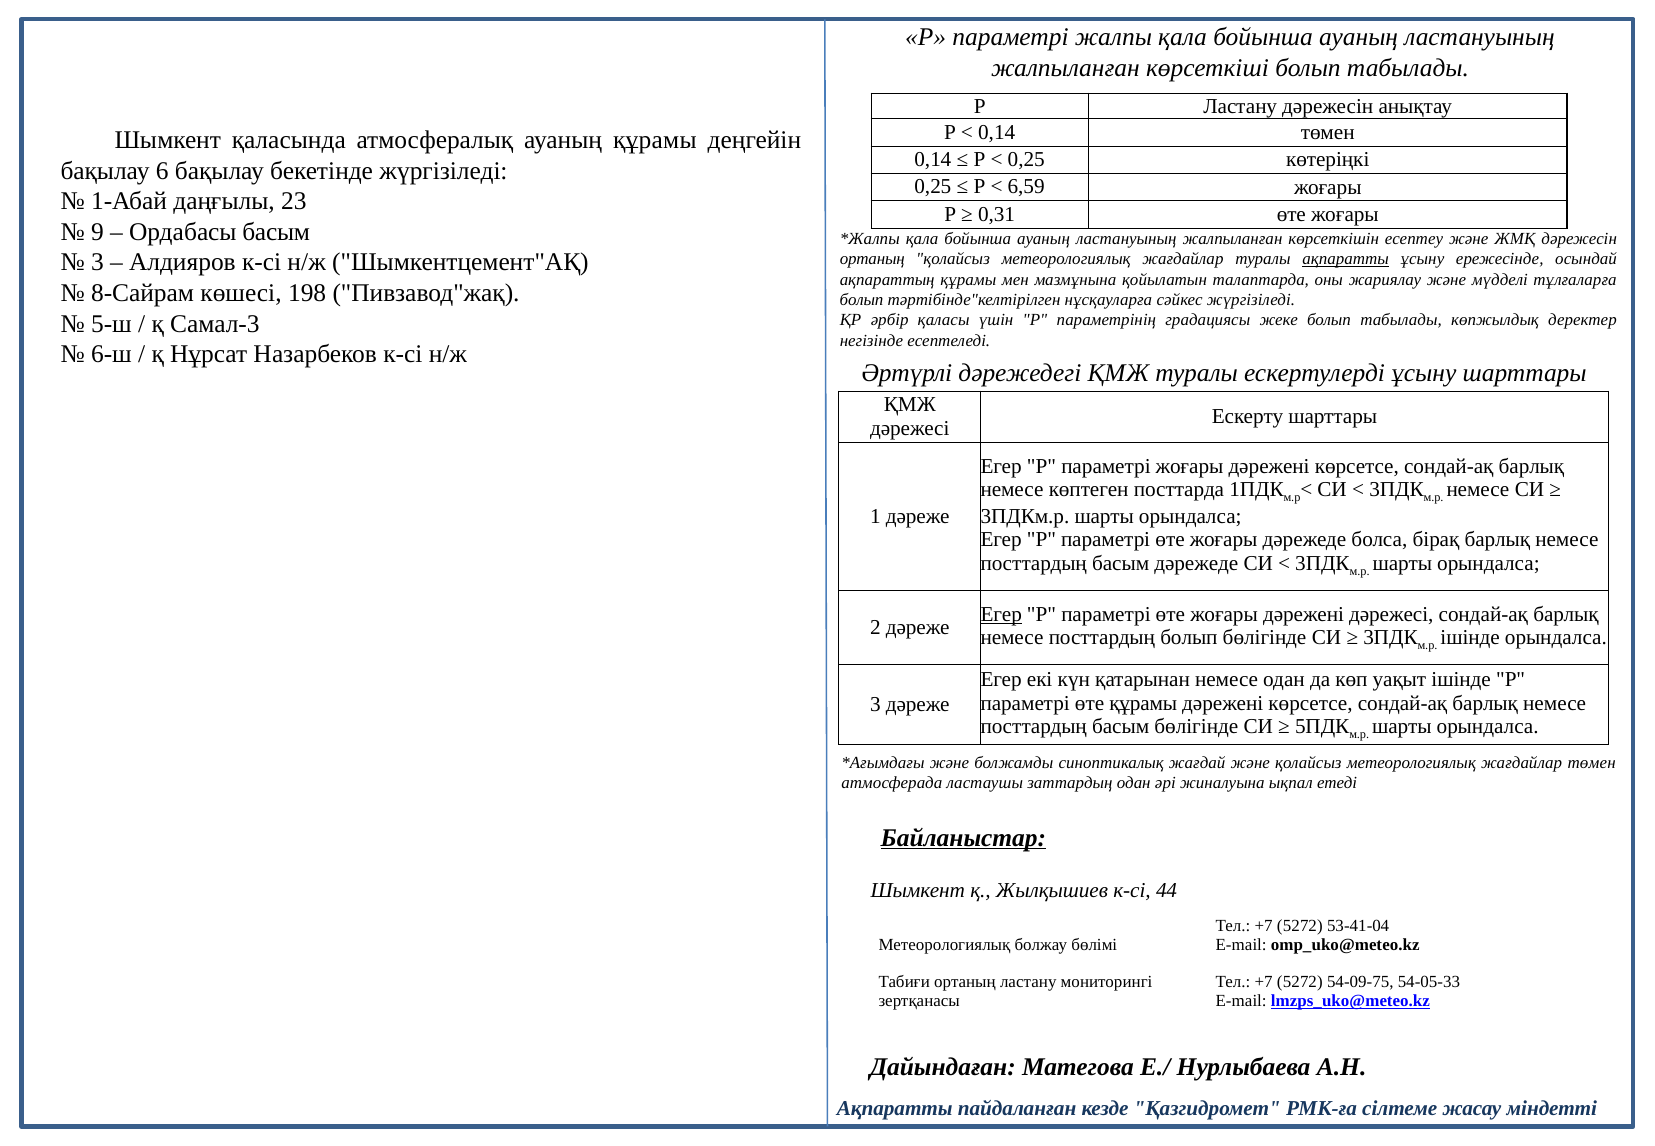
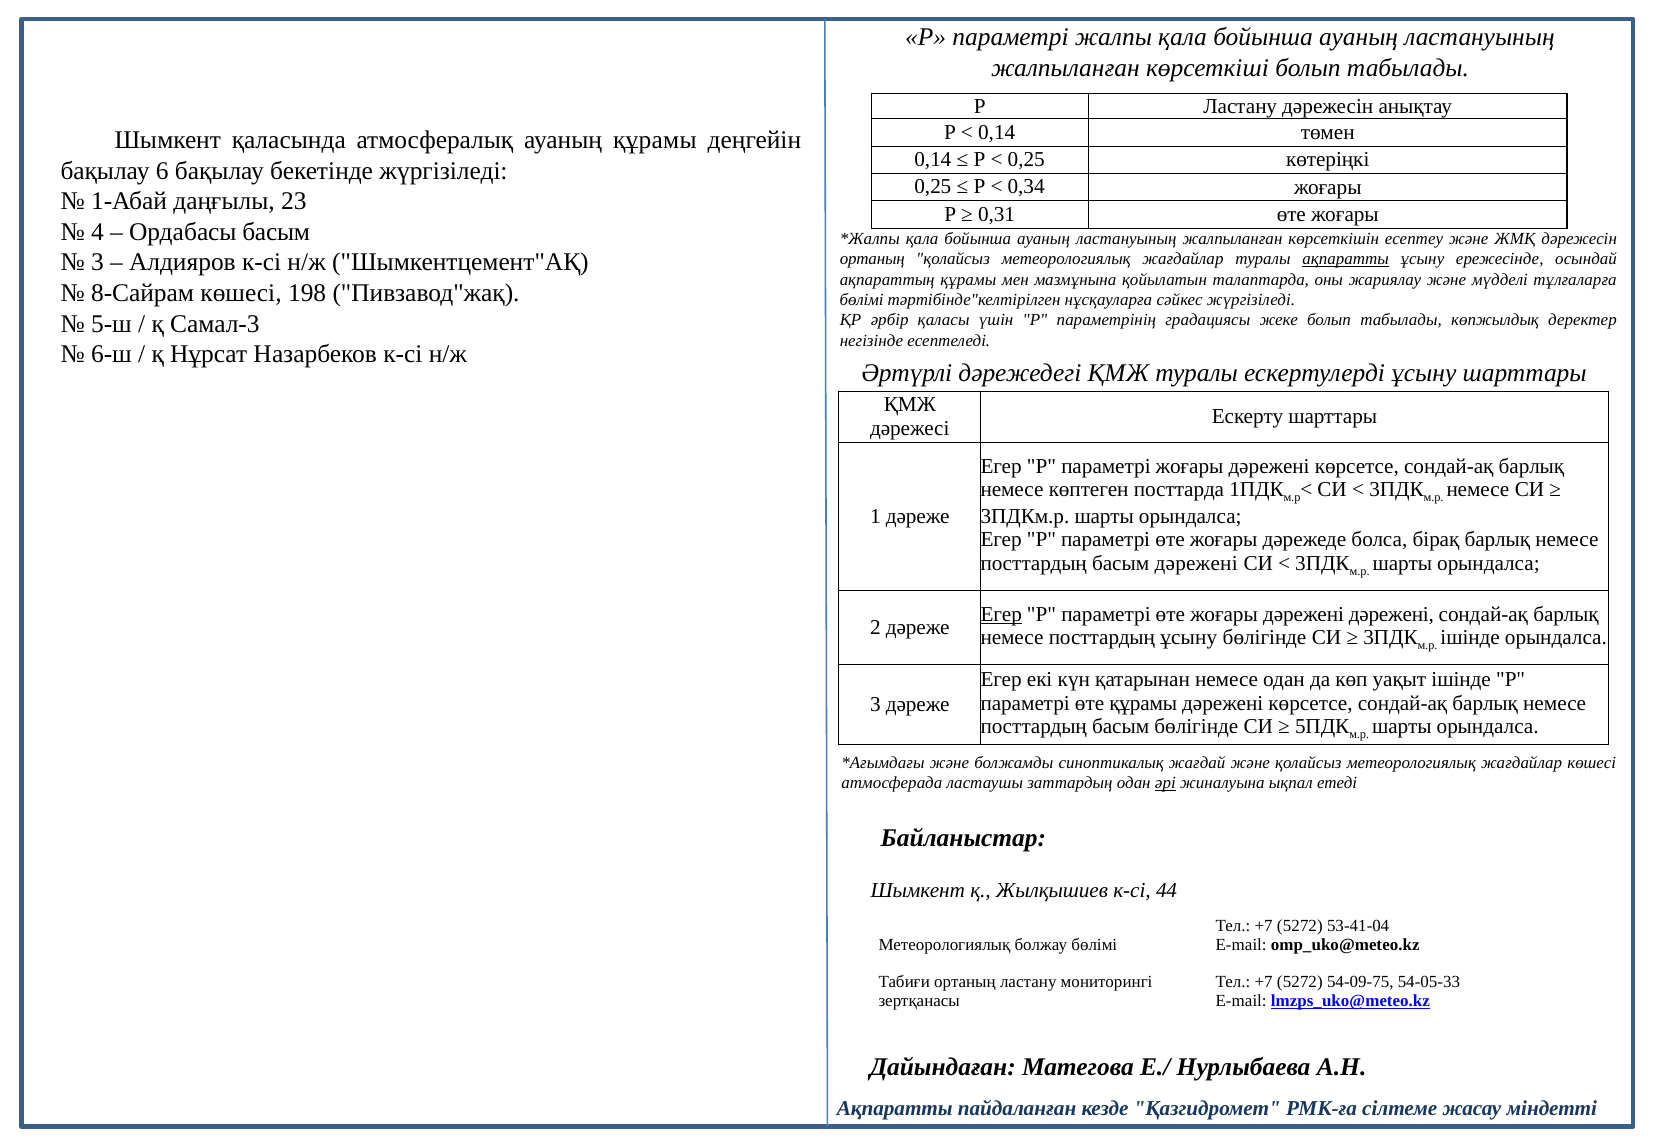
6,59: 6,59 -> 0,34 (1026, 187)
9: 9 -> 4 (97, 232)
болып: болып -> бөлімі (862, 300)
басым дәрежеде: дәрежеде -> дәрежені (1196, 563)
дәрежені дәрежесі: дәрежесі -> дәрежені (1391, 614)
посттардың болып: болып -> ұсыну (1189, 638)
жағдайлар төмен: төмен -> көшесі (1592, 762)
әрі underline: none -> present (1165, 783)
Байланыстар underline: present -> none (963, 838)
